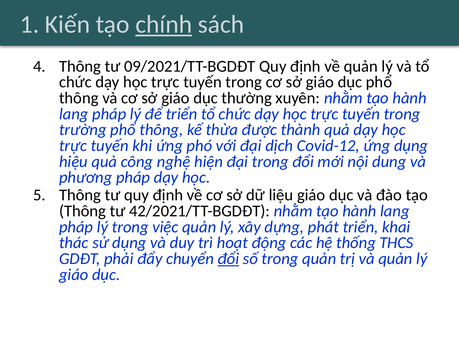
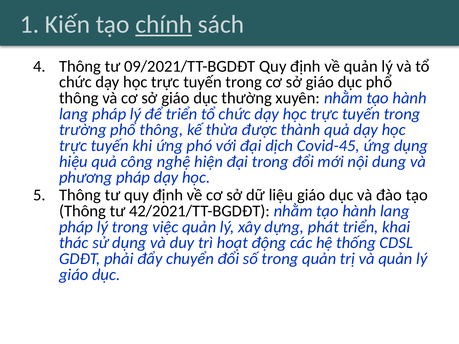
Covid-12: Covid-12 -> Covid-45 (328, 146)
THCS: THCS -> CDSL (396, 243)
đổi underline: present -> none (228, 259)
